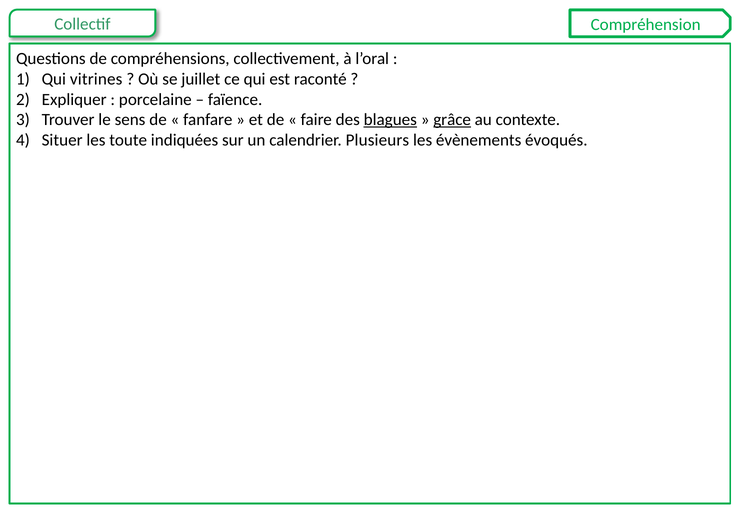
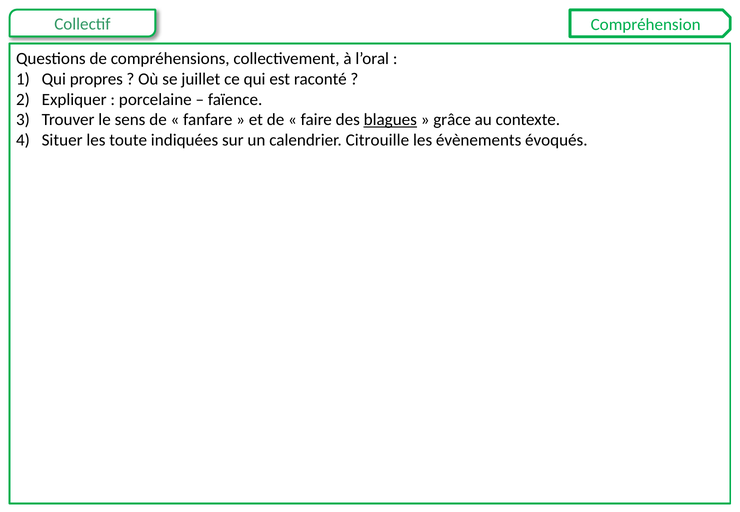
vitrines: vitrines -> propres (96, 79)
grâce underline: present -> none (452, 120)
Plusieurs: Plusieurs -> Citrouille (377, 140)
